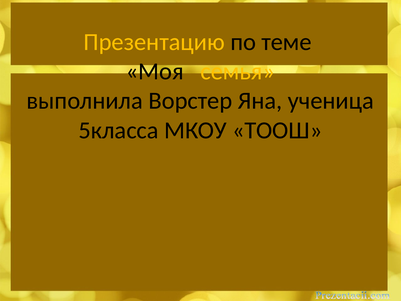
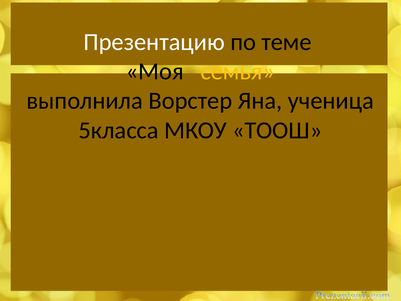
Презентацию colour: yellow -> white (154, 42)
